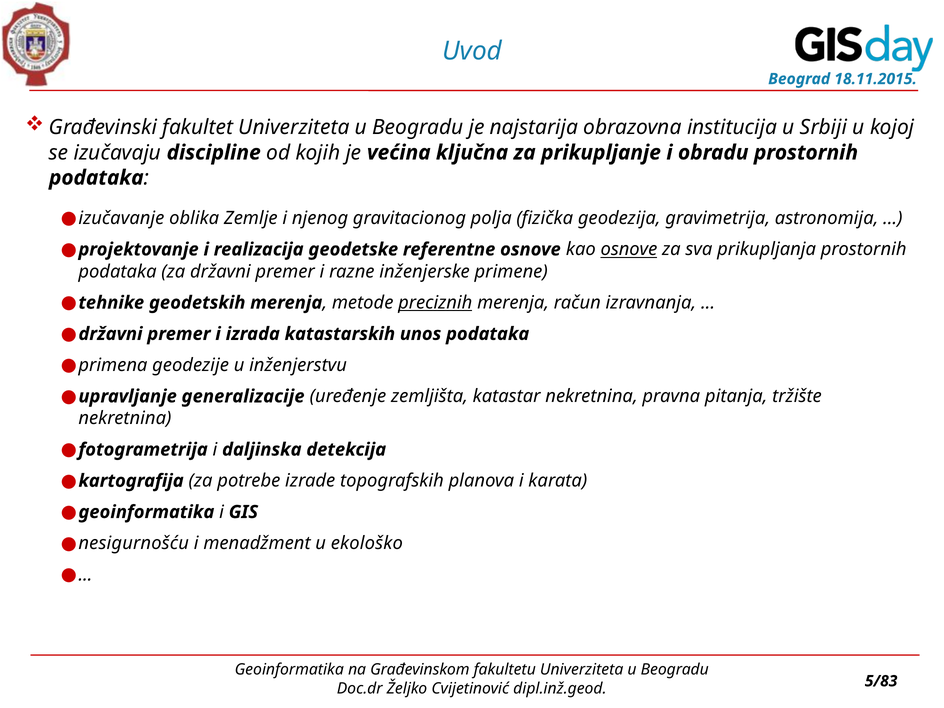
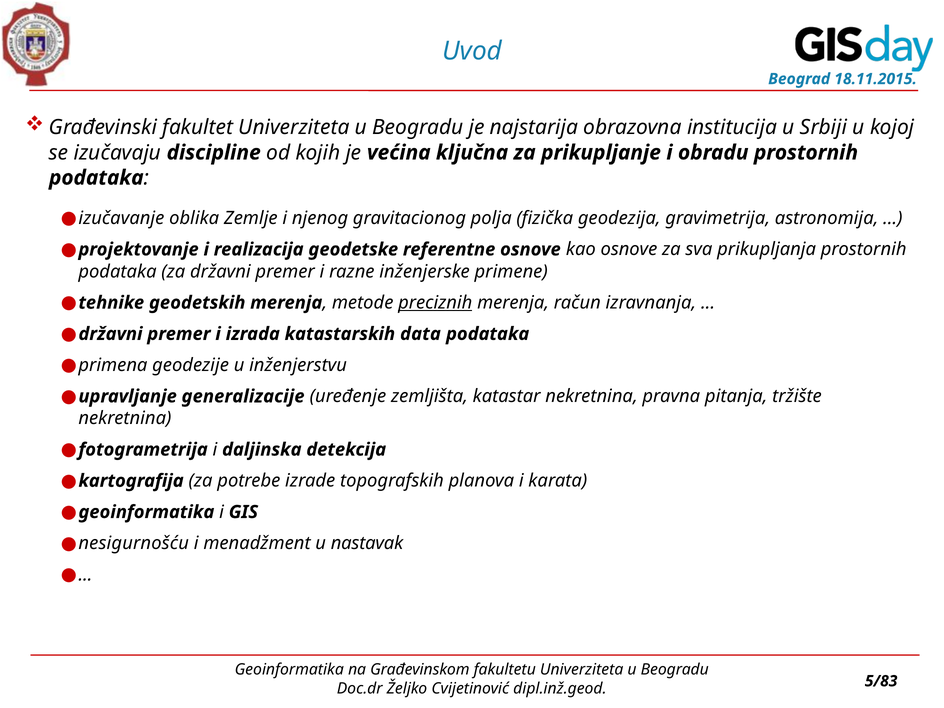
osnove underline: present -> none (629, 249)
unos: unos -> data (420, 334)
ekološko: ekološko -> nastavak (367, 543)
